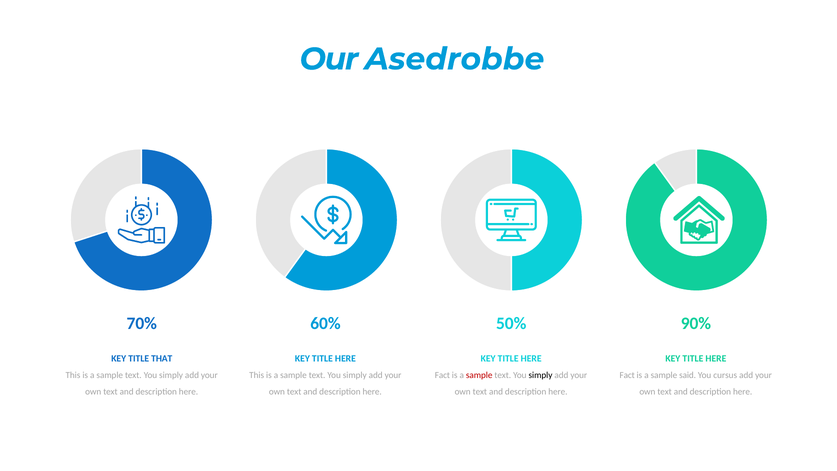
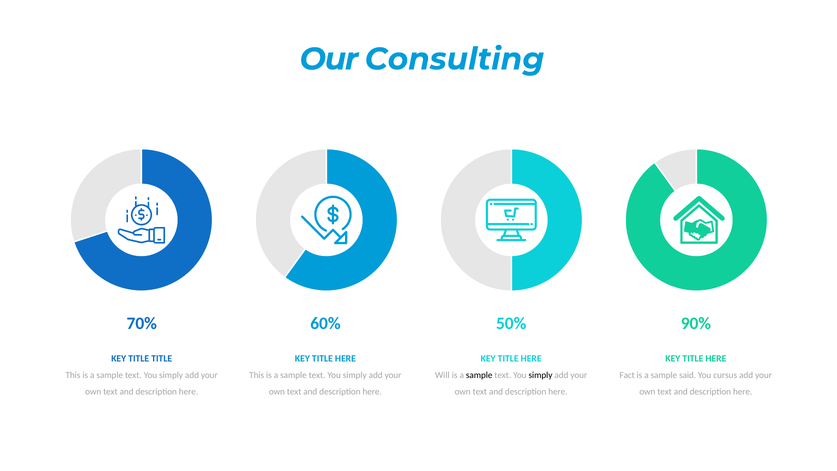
Asedrobbe: Asedrobbe -> Consulting (454, 59)
TITLE THAT: THAT -> TITLE (162, 358)
Fact: Fact -> Will (442, 375)
sample colour: red -> black (479, 375)
